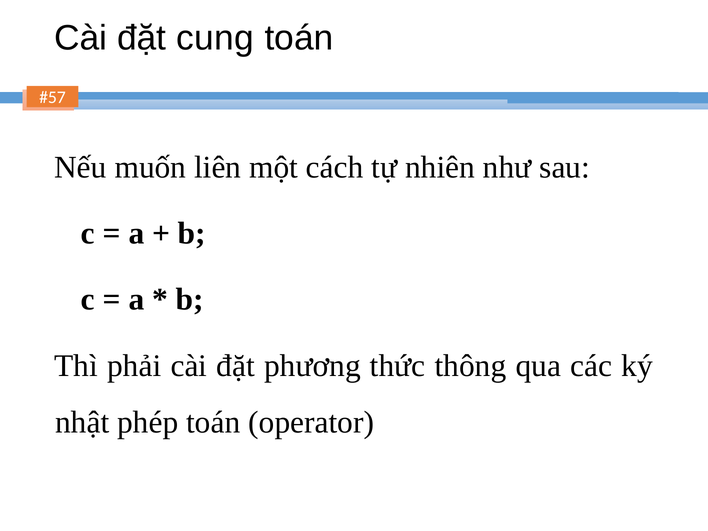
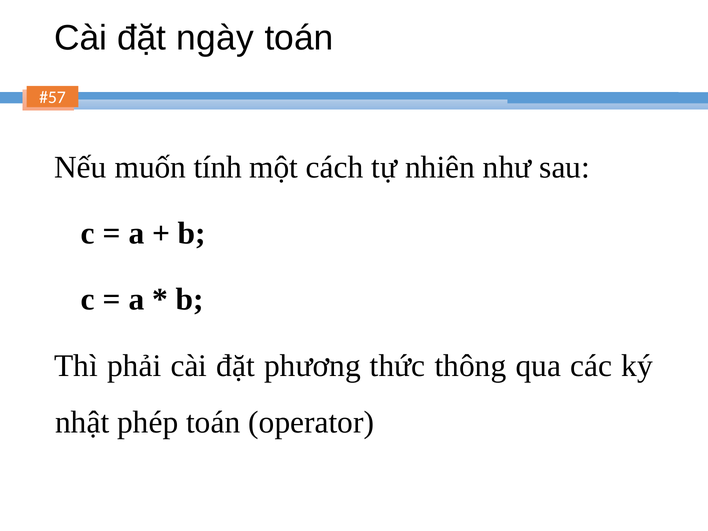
cung: cung -> ngày (215, 38)
liên: liên -> tính (218, 167)
